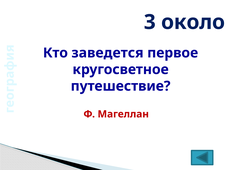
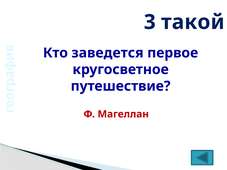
около: около -> такой (193, 22)
